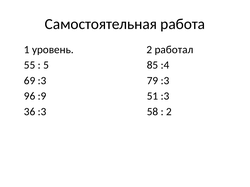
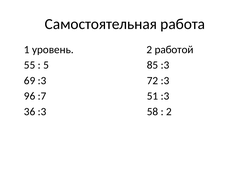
работал: работал -> работой (174, 50)
85 :4: :4 -> :3 (165, 65)
79: 79 -> 72 (152, 81)
:9: :9 -> :7 (42, 96)
